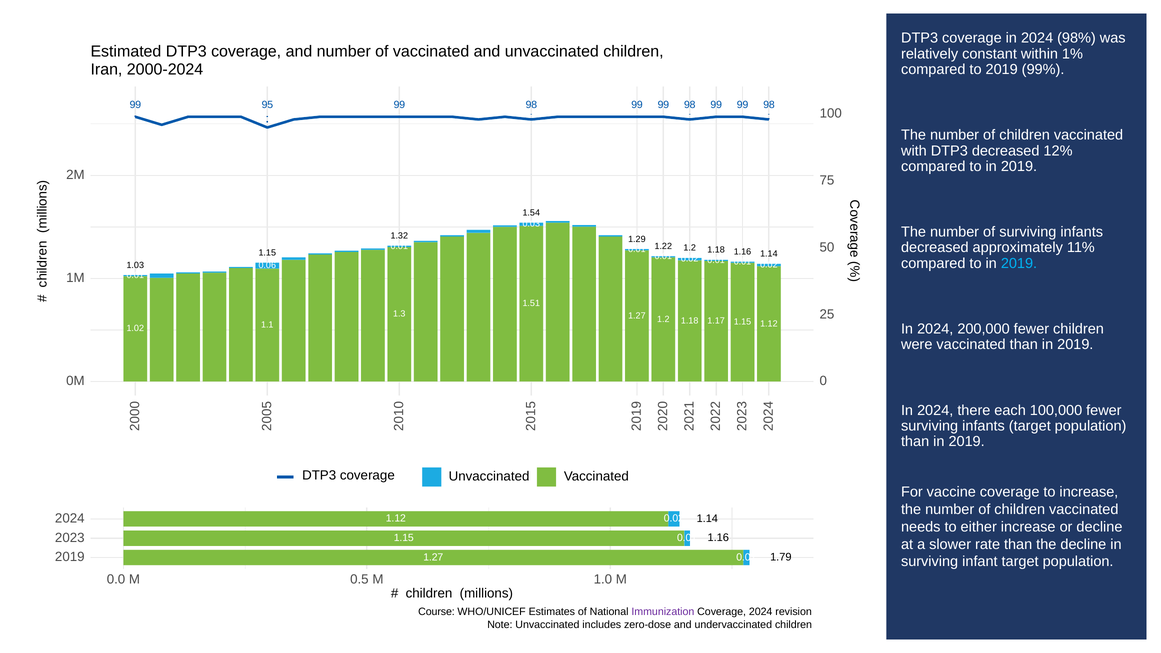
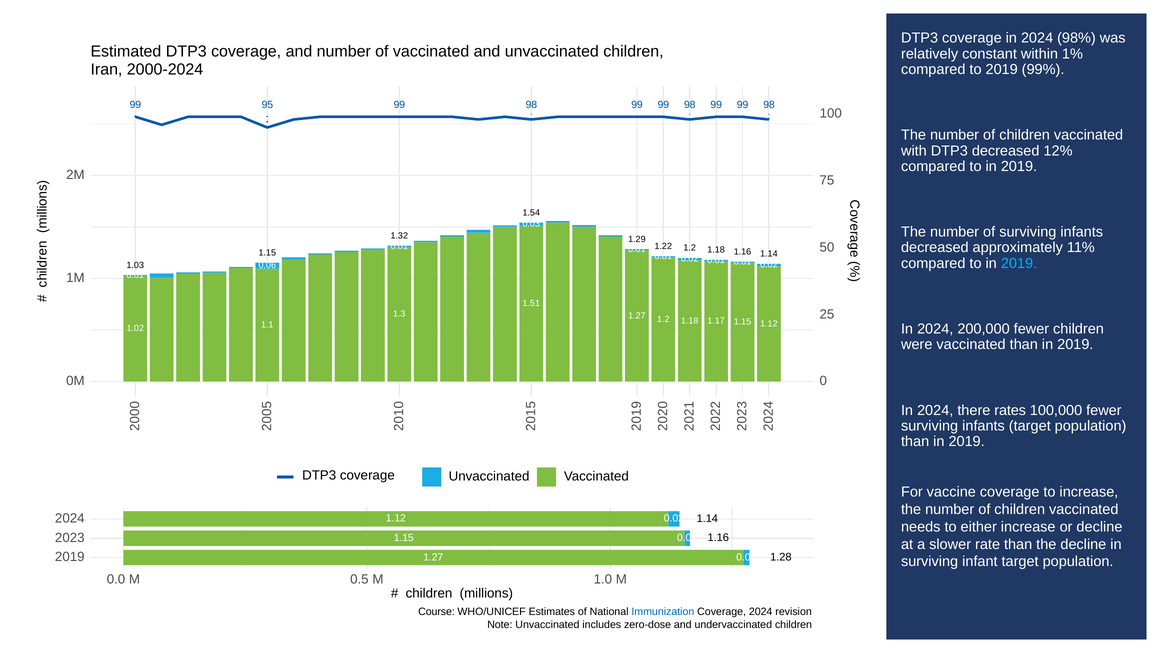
each: each -> rates (1010, 410)
1.79: 1.79 -> 1.28 (781, 557)
Immunization colour: purple -> blue (663, 612)
